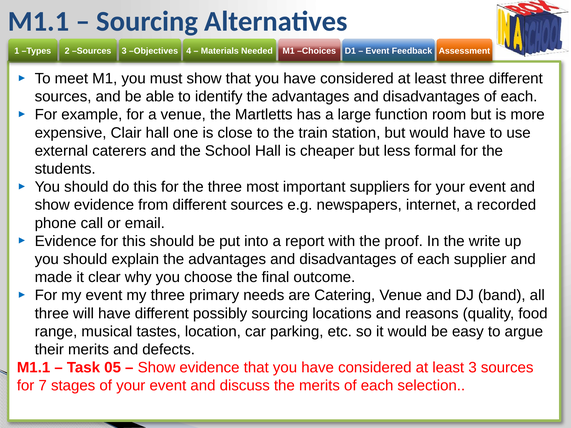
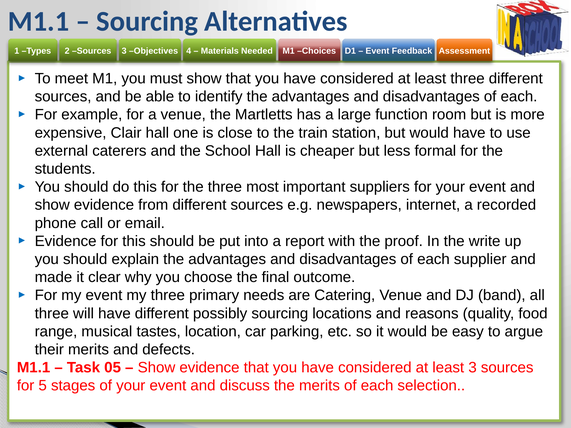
7: 7 -> 5 (43, 386)
